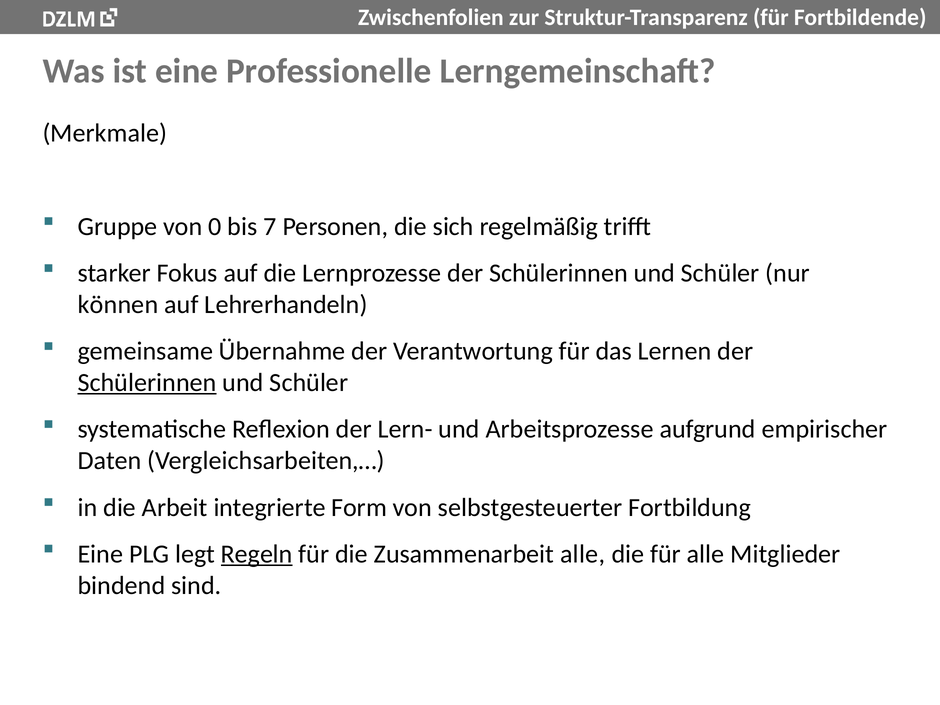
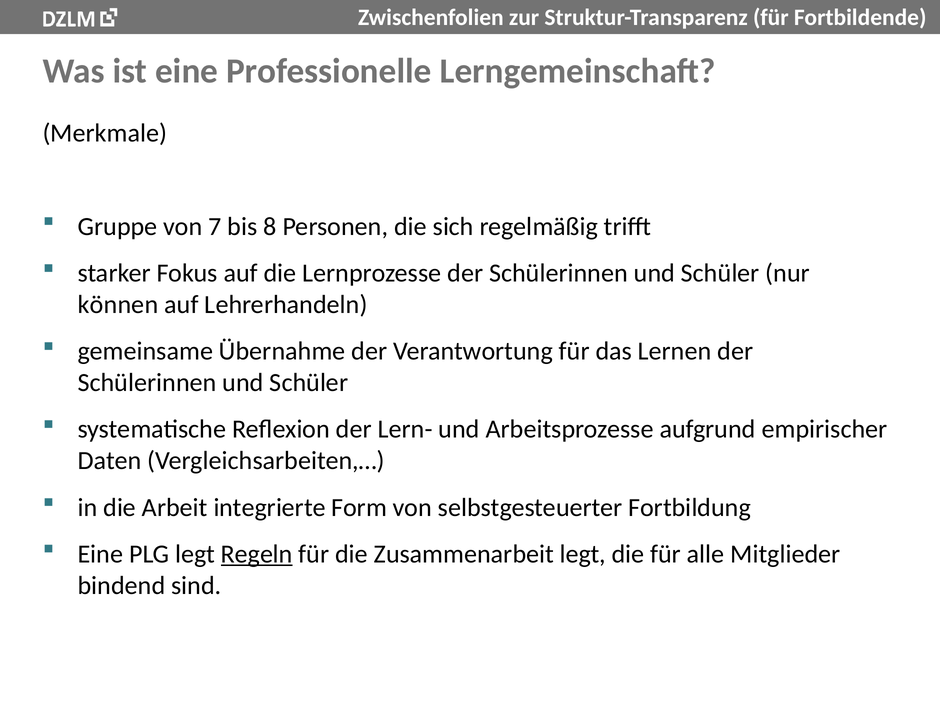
0: 0 -> 7 (215, 227)
7: 7 -> 8 (270, 227)
Schülerinnen underline: present -> none (147, 383)
Zusammenarbeit alle: alle -> legt (583, 554)
